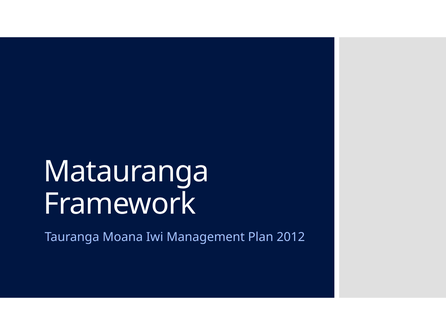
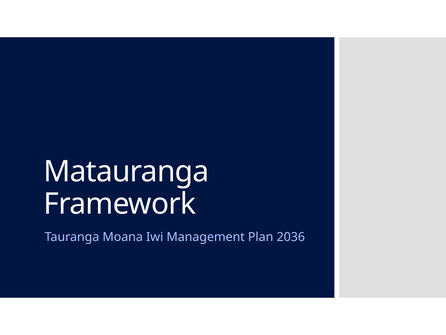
2012: 2012 -> 2036 (291, 237)
